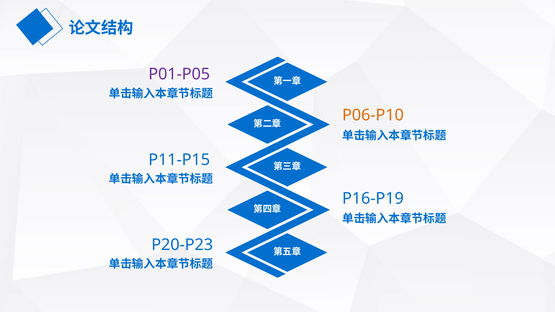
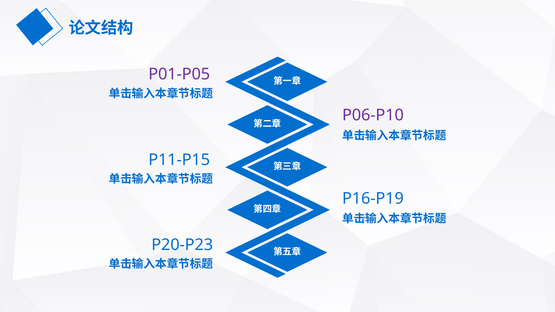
P06-P10 colour: orange -> purple (373, 115)
